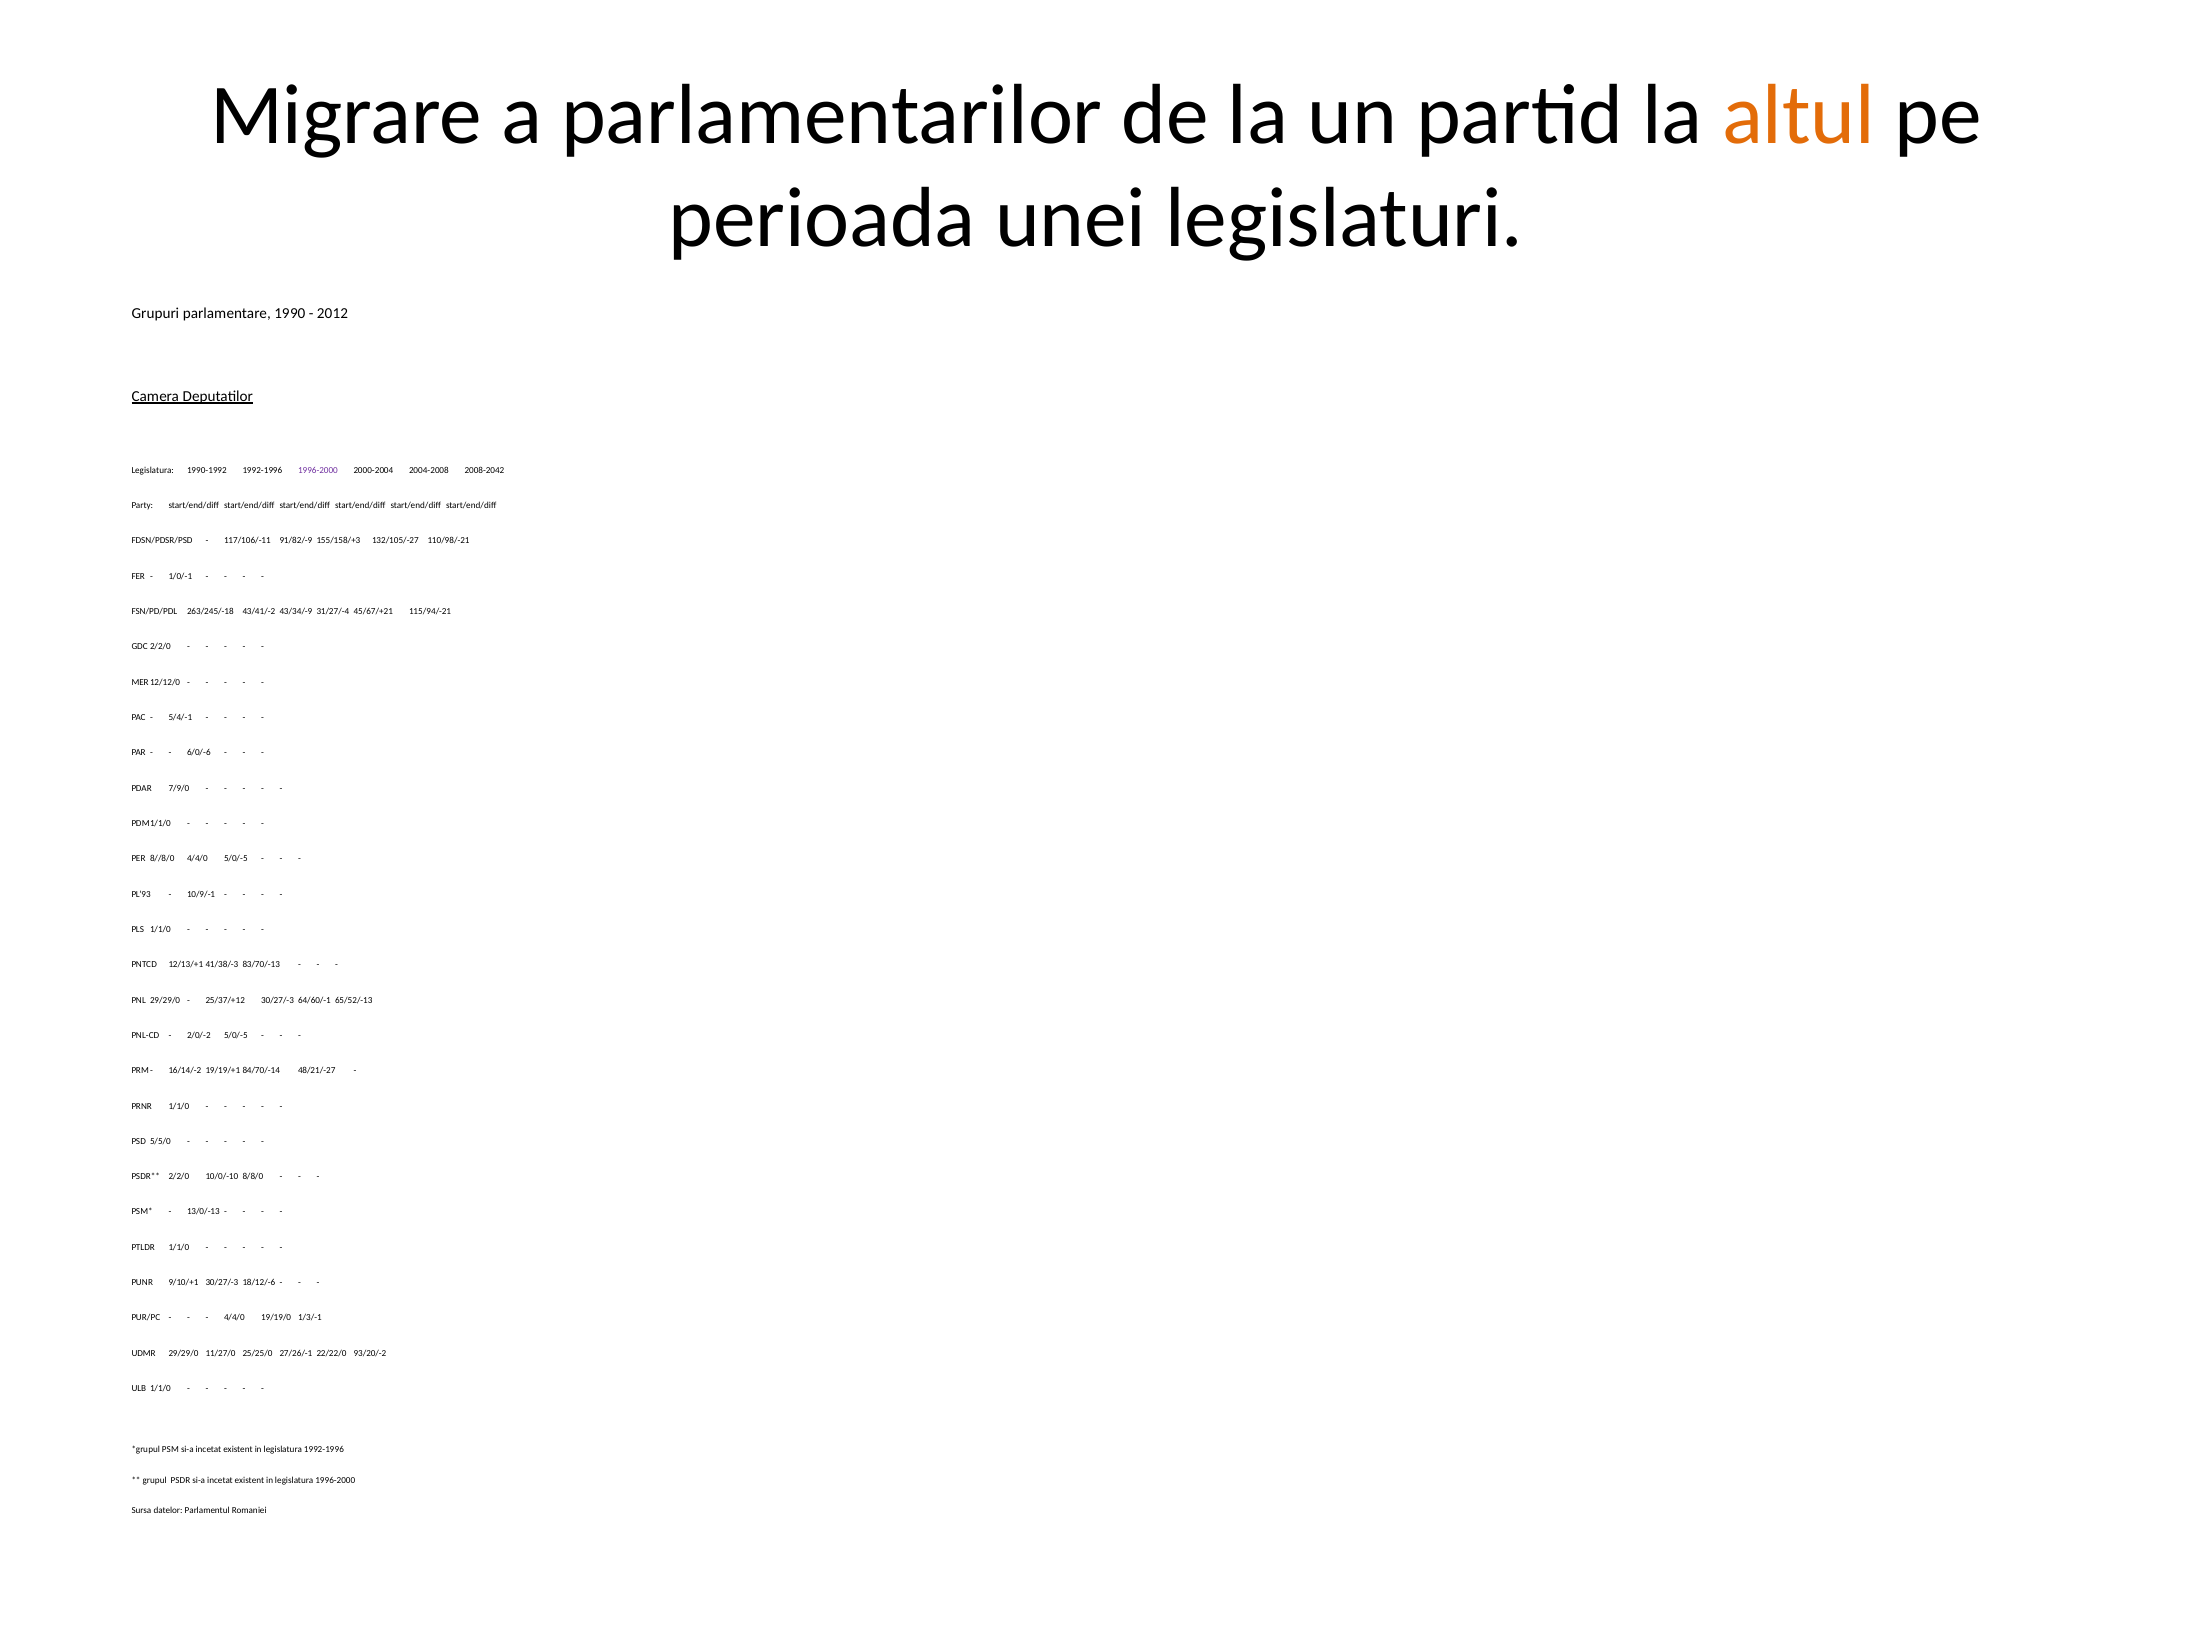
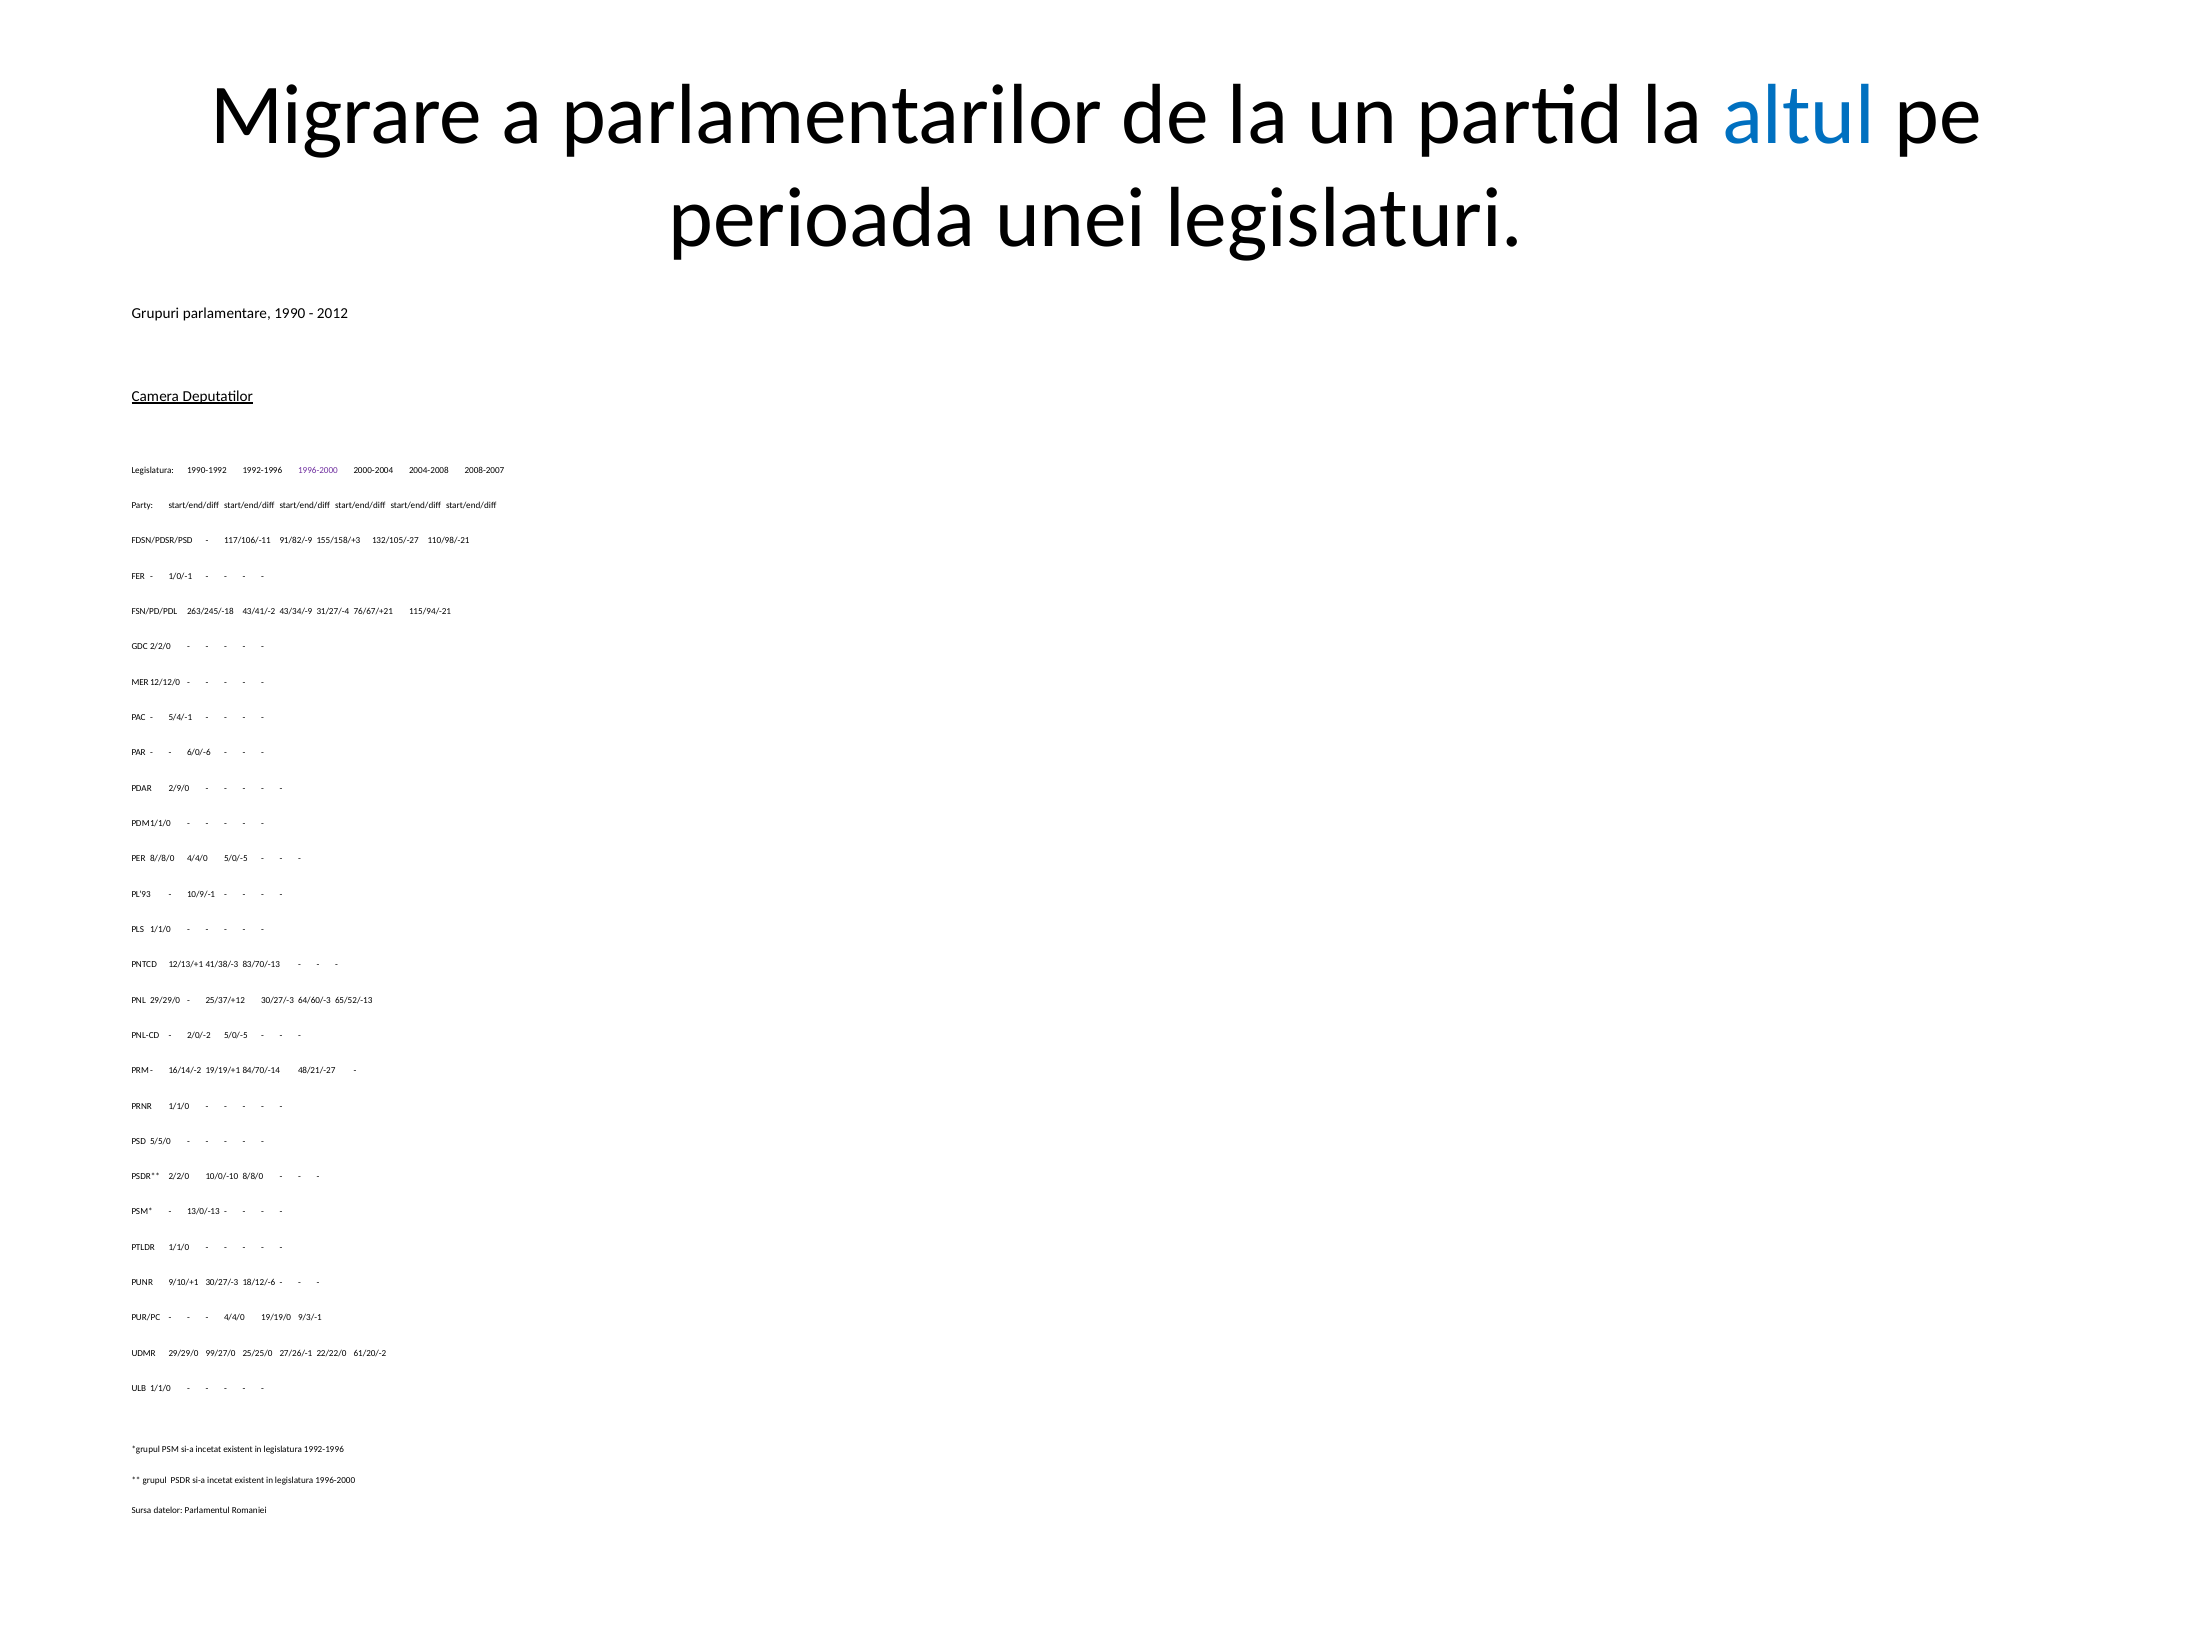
altul colour: orange -> blue (1799, 116)
2008-2042: 2008-2042 -> 2008-2007 (484, 470)
45/67/+21: 45/67/+21 -> 76/67/+21 (373, 611)
7/9/0: 7/9/0 -> 2/9/0 (179, 788)
64/60/-1: 64/60/-1 -> 64/60/-3 (314, 1000)
1/3/-1: 1/3/-1 -> 9/3/-1 (310, 1318)
11/27/0: 11/27/0 -> 99/27/0 (221, 1353)
93/20/-2: 93/20/-2 -> 61/20/-2 (370, 1353)
